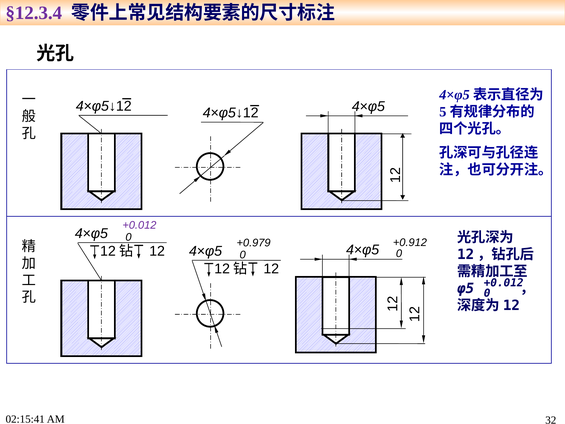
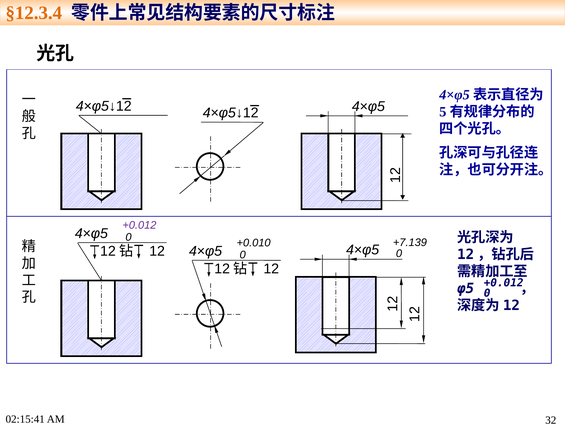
§12.3.4 colour: purple -> orange (34, 13)
+0.912: +0.912 -> +7.139 (410, 242)
+0.979: +0.979 -> +0.010 (254, 243)
